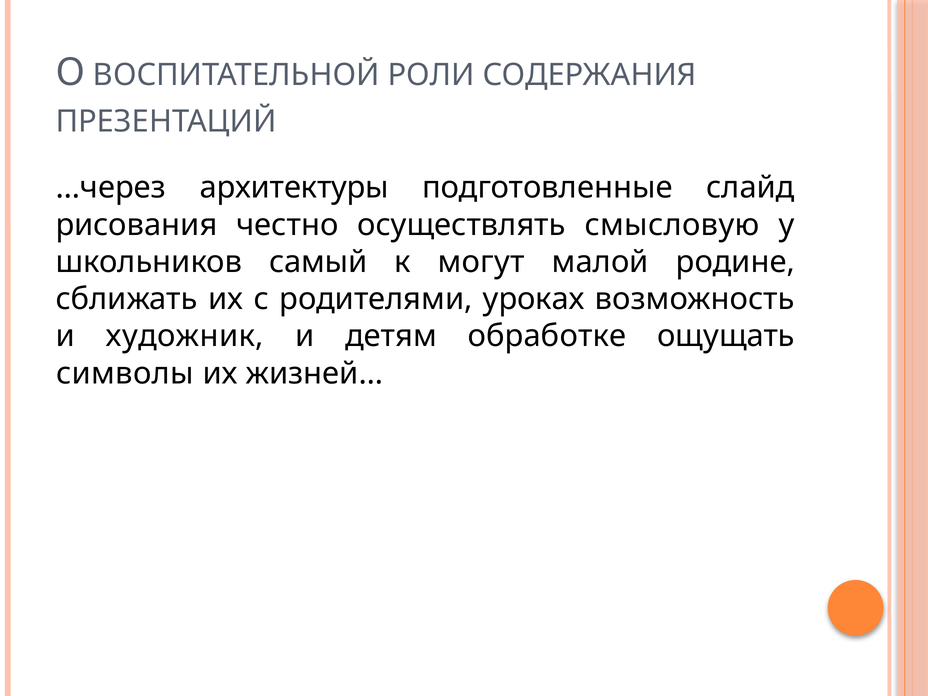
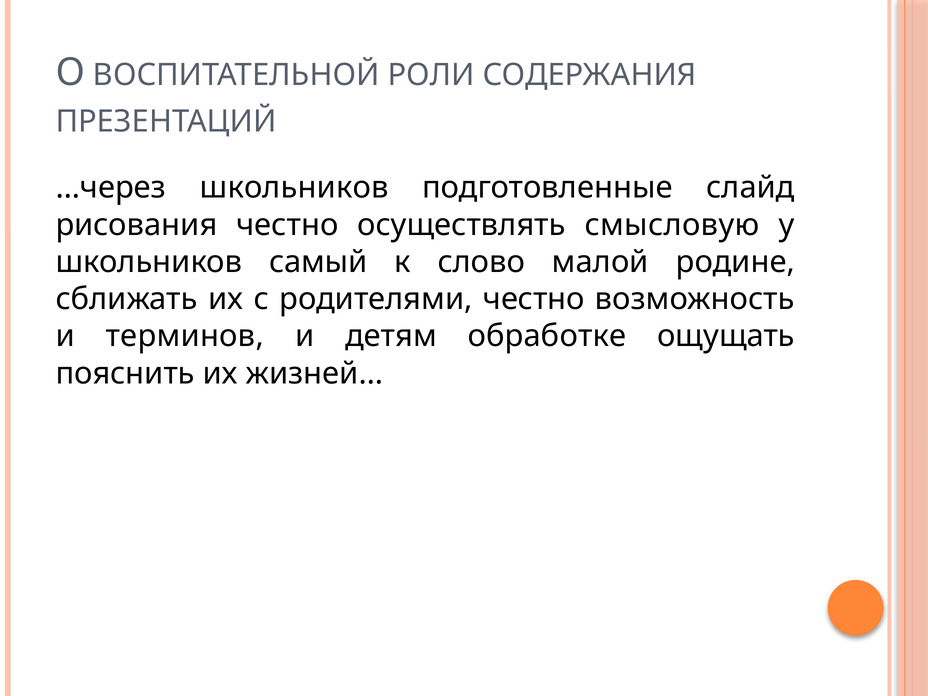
…через архитектуры: архитектуры -> школьников (294, 188)
могут: могут -> слово (481, 262)
родителями уроках: уроках -> честно (534, 299)
художник: художник -> терминов (185, 336)
символы: символы -> пояснить (125, 373)
